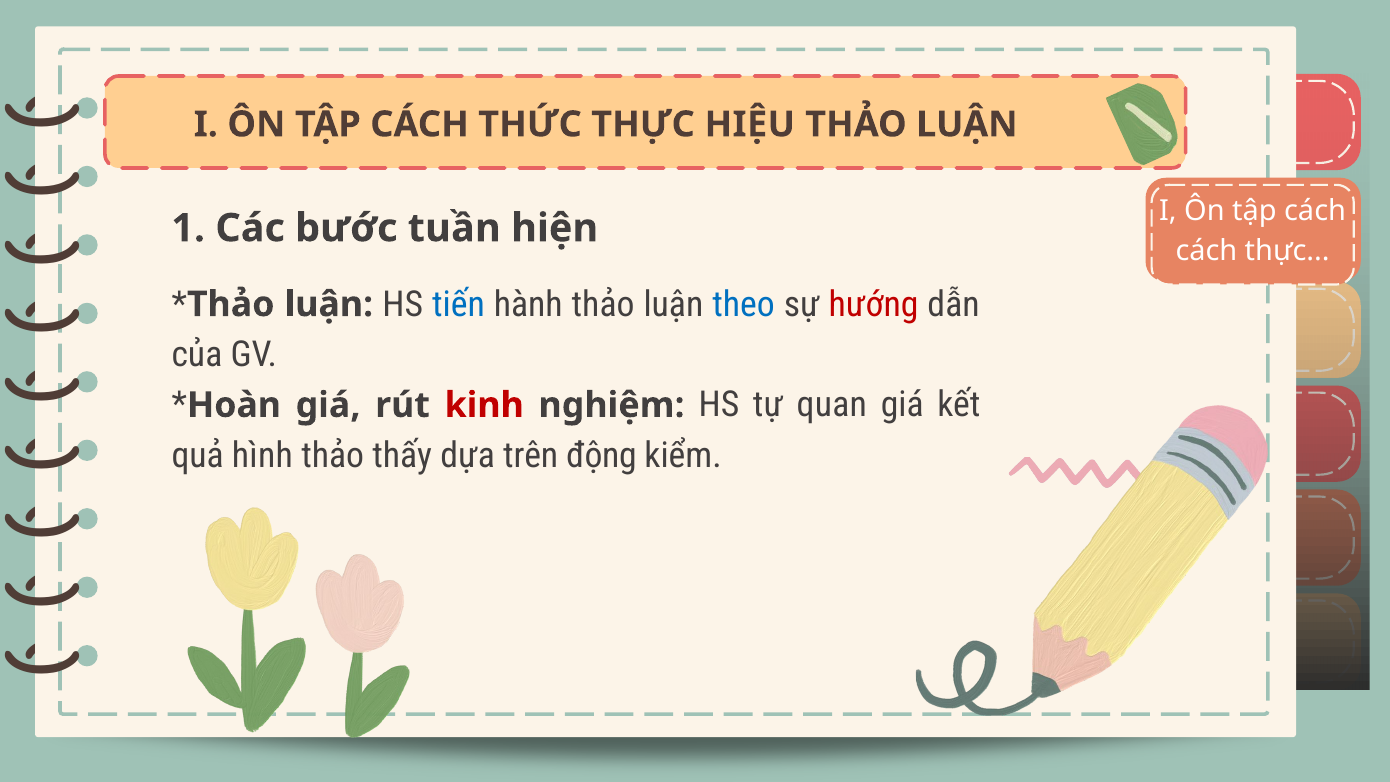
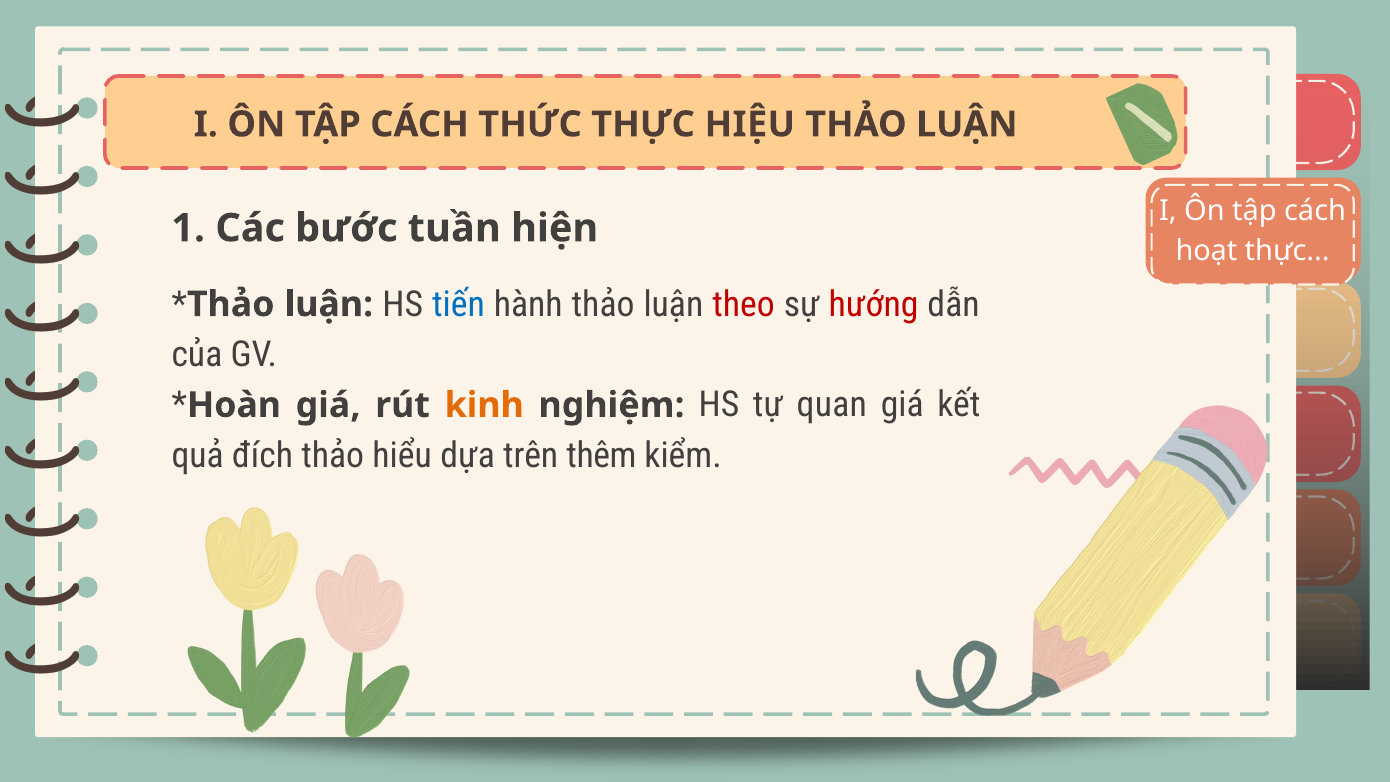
cách: cách -> hoạt (1206, 251)
theo colour: blue -> red (744, 304)
kinh colour: red -> orange (484, 405)
hình: hình -> đích (262, 456)
thấy: thấy -> hiểu (402, 456)
động: động -> thêm (601, 456)
